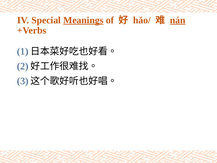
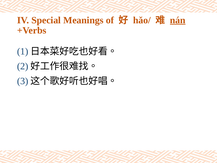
Meanings underline: present -> none (83, 20)
